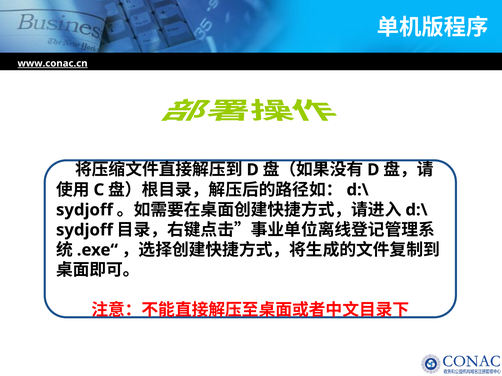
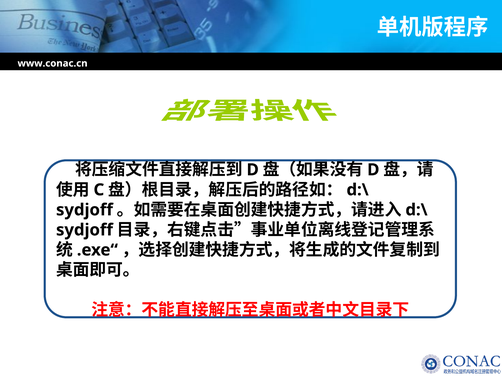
www.conac.cn underline: present -> none (53, 63)
